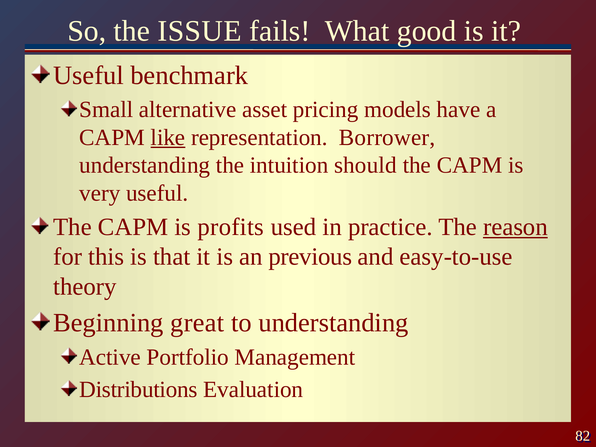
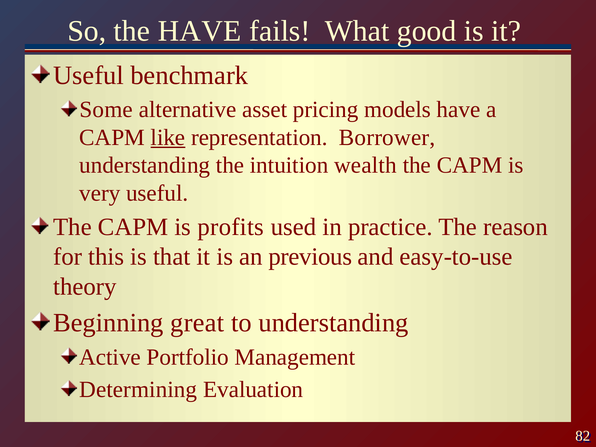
the ISSUE: ISSUE -> HAVE (200, 31)
Small: Small -> Some (106, 110)
should: should -> wealth (365, 165)
reason underline: present -> none (515, 227)
Distributions: Distributions -> Determining (138, 390)
